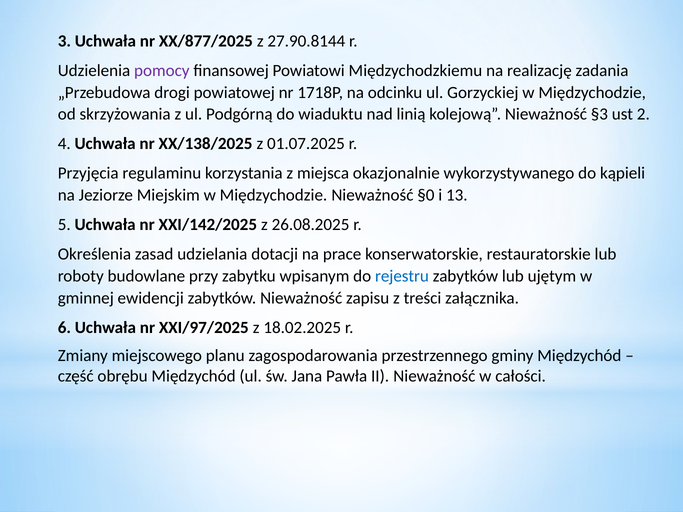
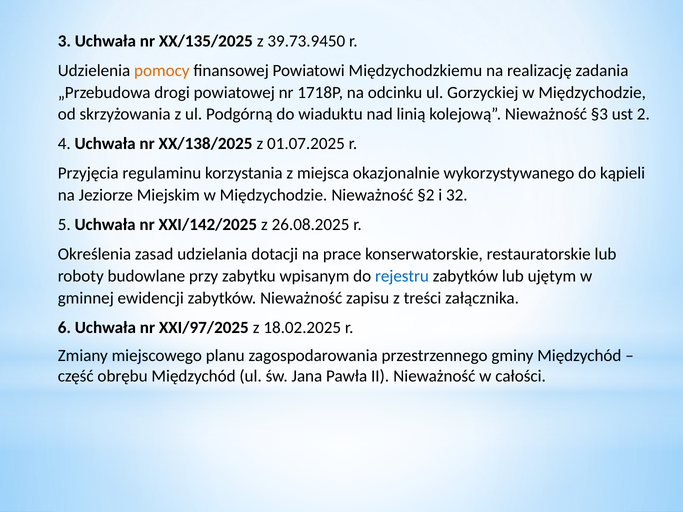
XX/877/2025: XX/877/2025 -> XX/135/2025 (206, 41)
27.90.8144: 27.90.8144 -> 39.73.9450 (306, 41)
pomocy colour: purple -> orange (162, 71)
§0: §0 -> §2 (426, 195)
13: 13 -> 32 (457, 195)
